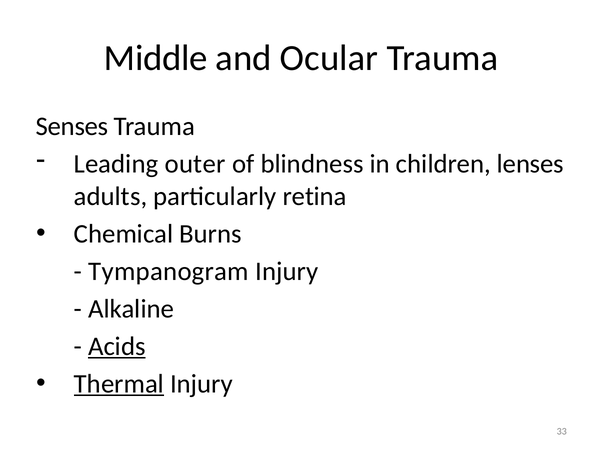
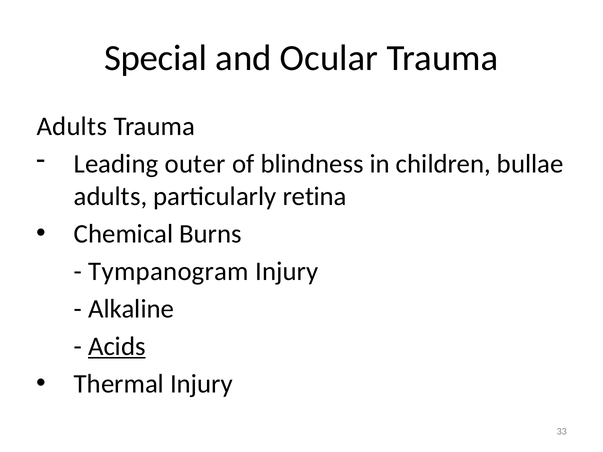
Middle: Middle -> Special (156, 58)
Senses: Senses -> Adults (72, 127)
lenses: lenses -> bullae (530, 164)
Thermal underline: present -> none (119, 384)
